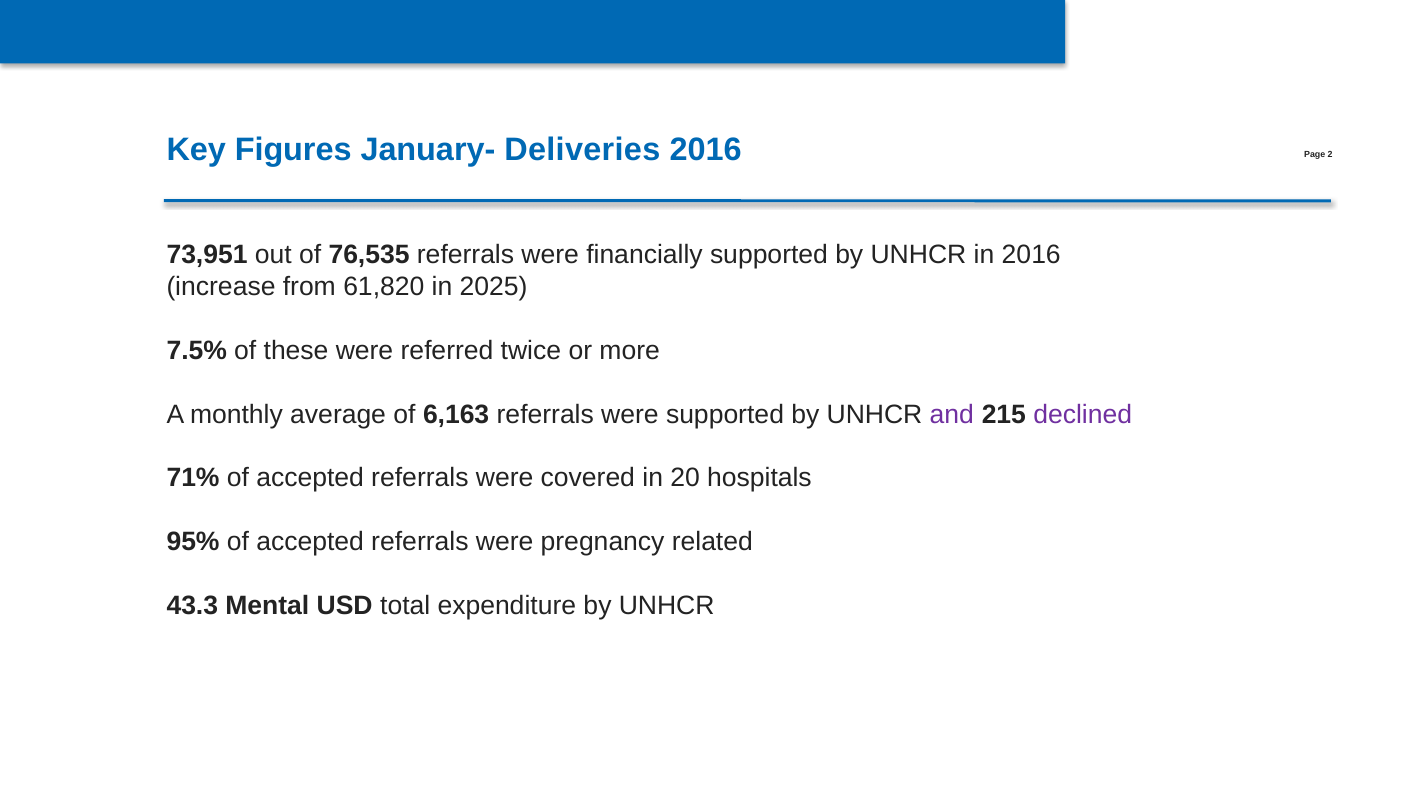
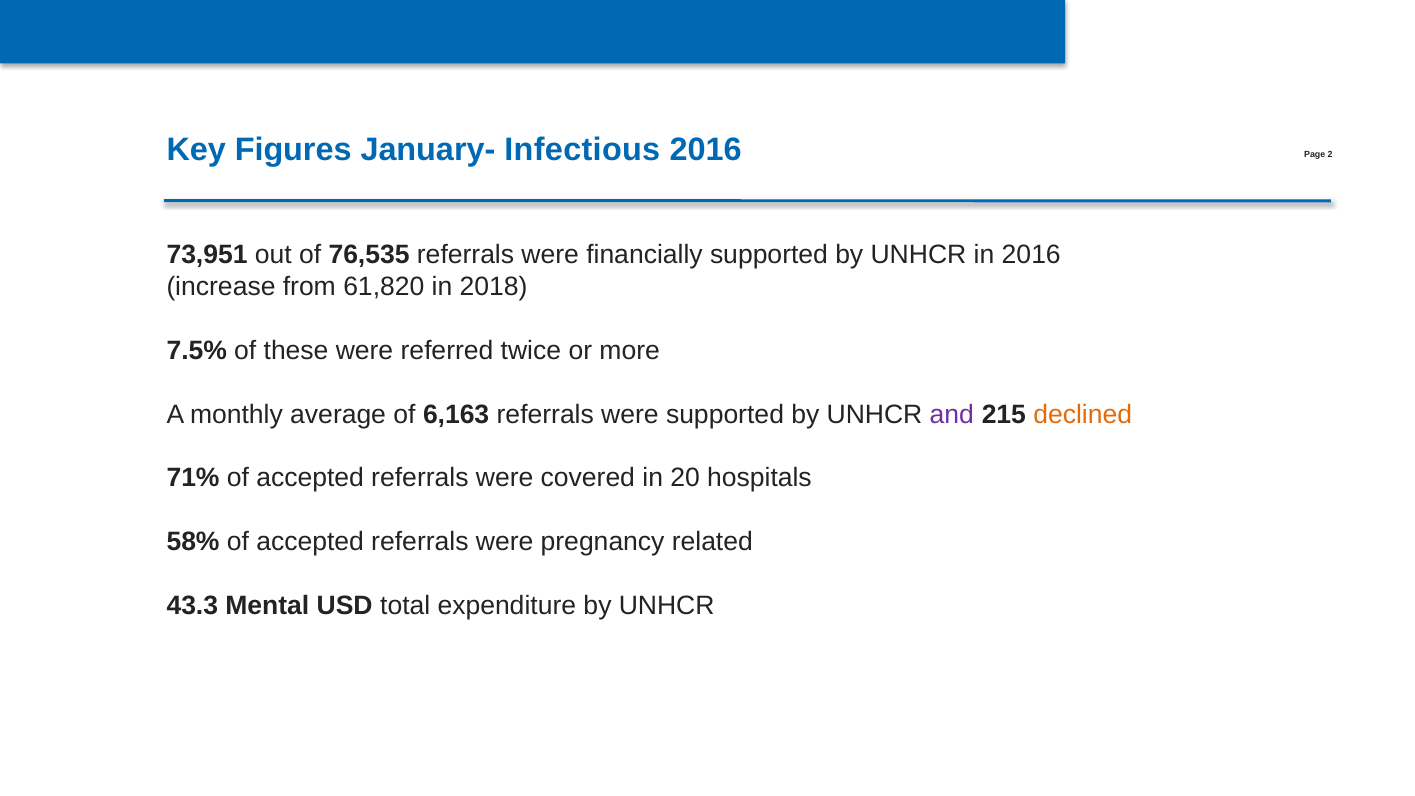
Deliveries: Deliveries -> Infectious (582, 150)
2025: 2025 -> 2018 (494, 287)
declined colour: purple -> orange (1083, 414)
95%: 95% -> 58% (193, 542)
